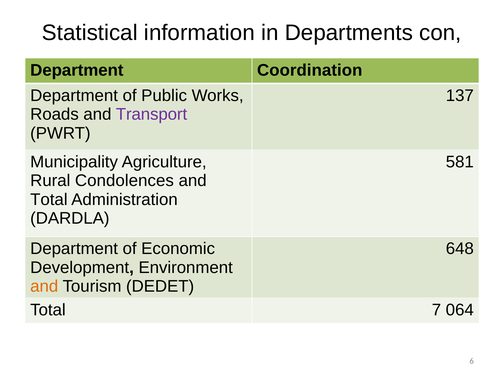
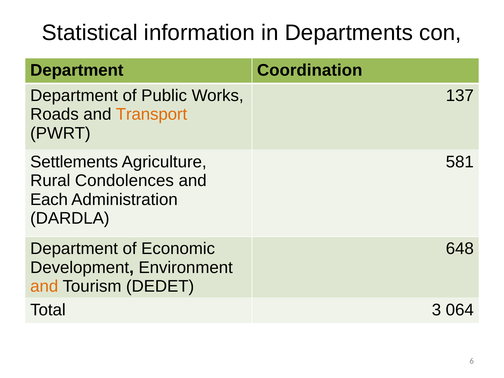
Transport colour: purple -> orange (151, 114)
Municipality: Municipality -> Settlements (74, 162)
Total: Total -> Each (49, 199)
7: 7 -> 3 (436, 310)
